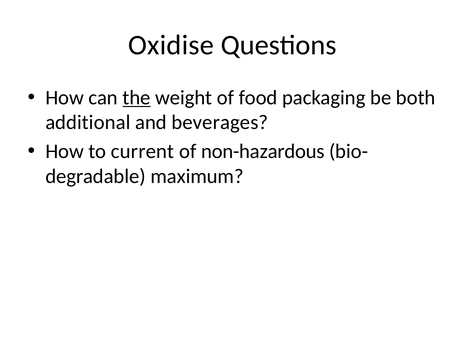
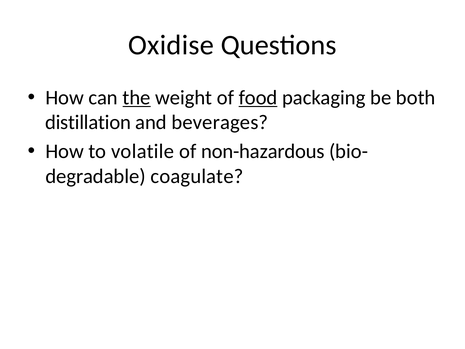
food underline: none -> present (258, 98)
additional: additional -> distillation (88, 122)
current: current -> volatile (143, 151)
maximum: maximum -> coagulate (197, 176)
